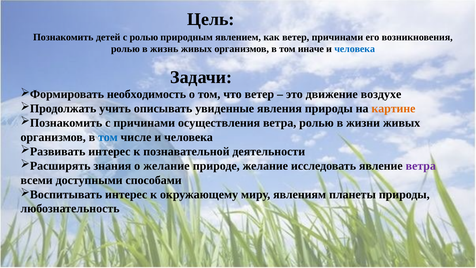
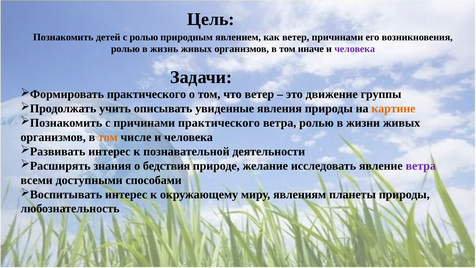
человека colour: blue -> purple (355, 49)
необходимость: необходимость -> практического (147, 94)
воздухе: воздухе -> группы (381, 94)
причинами осуществления: осуществления -> практического (219, 123)
том colour: blue -> orange (108, 137)
о желание: желание -> бедствия (167, 166)
